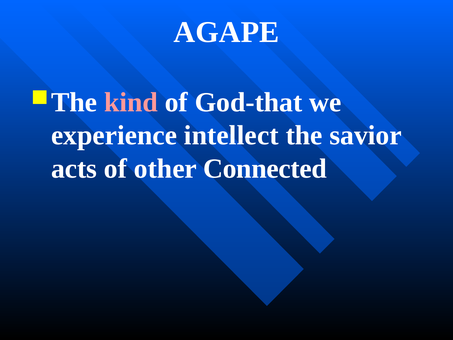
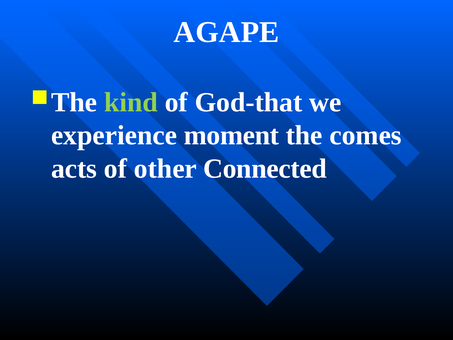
kind colour: pink -> light green (131, 102)
intellect: intellect -> moment (231, 135)
savior: savior -> comes (366, 135)
